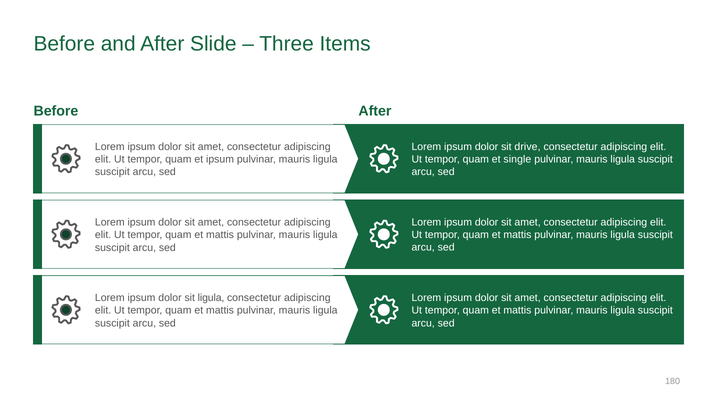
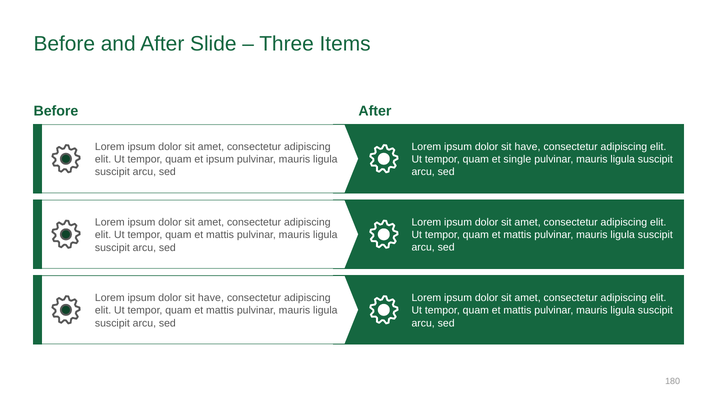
drive: drive -> have (528, 147)
ligula: ligula -> have (211, 298)
